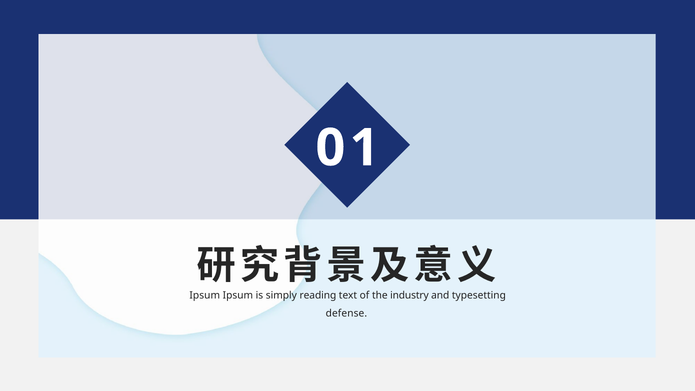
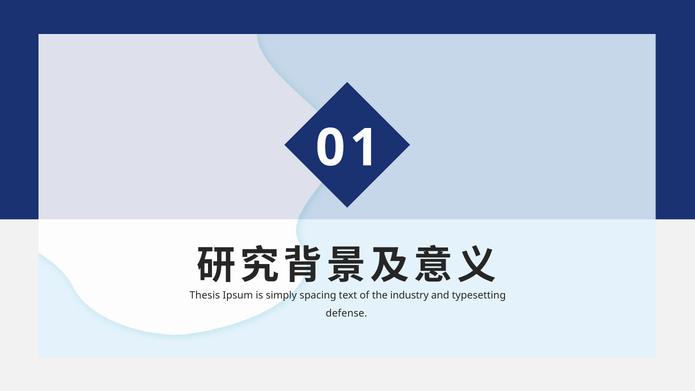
Ipsum: Ipsum -> Thesis (205, 295)
reading: reading -> spacing (318, 295)
